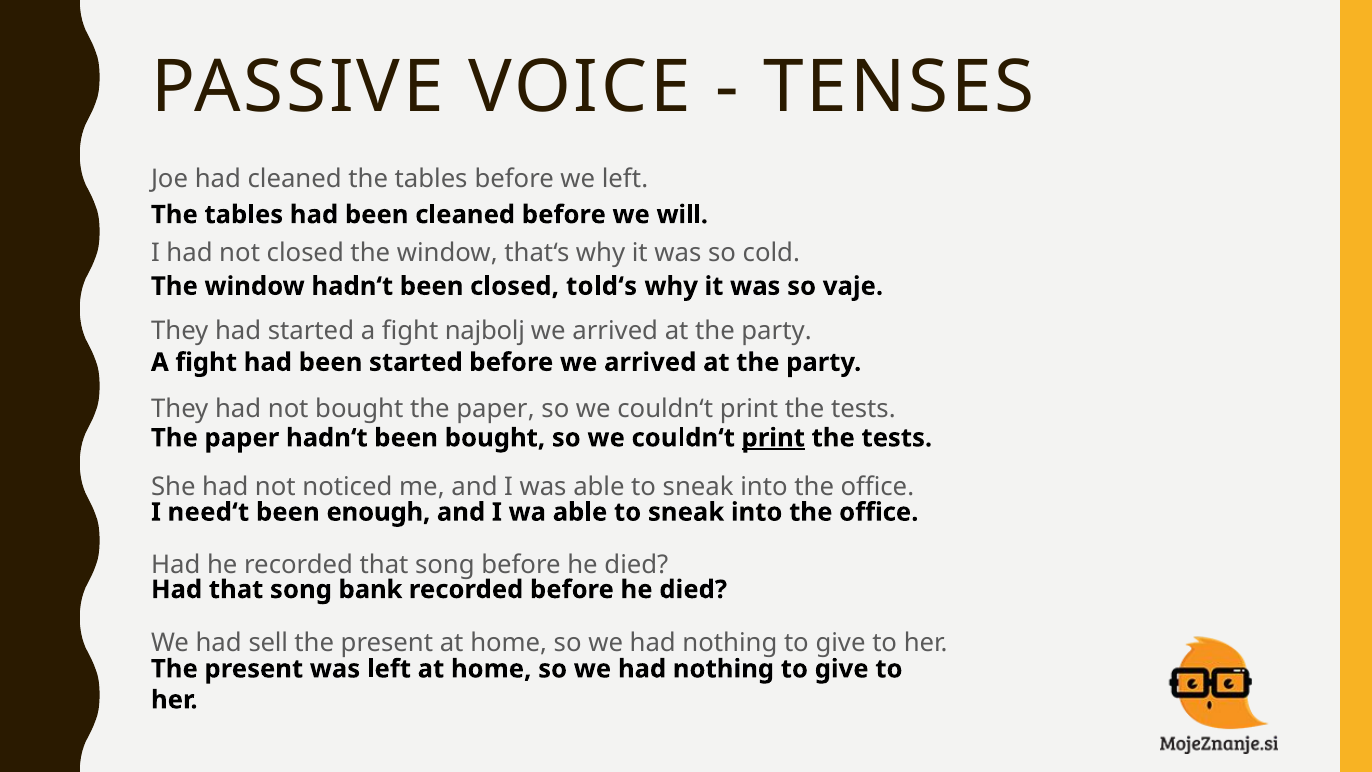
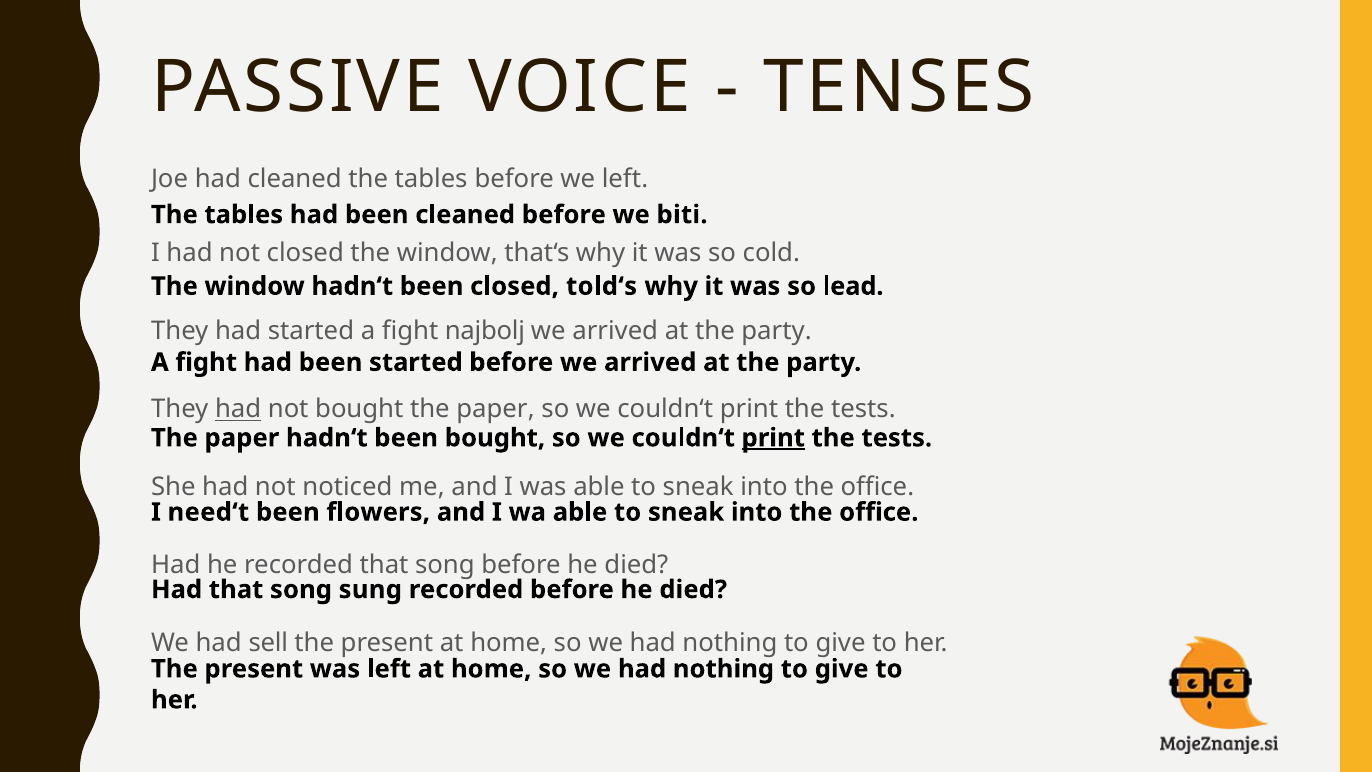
will: will -> biti (682, 215)
vaje: vaje -> lead (853, 286)
had underline: none -> present (238, 409)
enough: enough -> flowers (378, 512)
bank: bank -> sung (370, 589)
